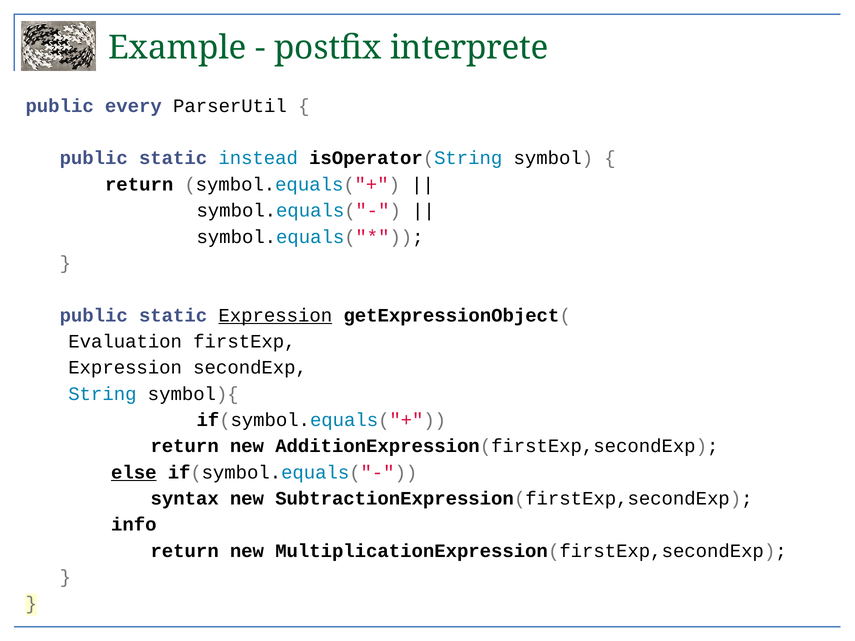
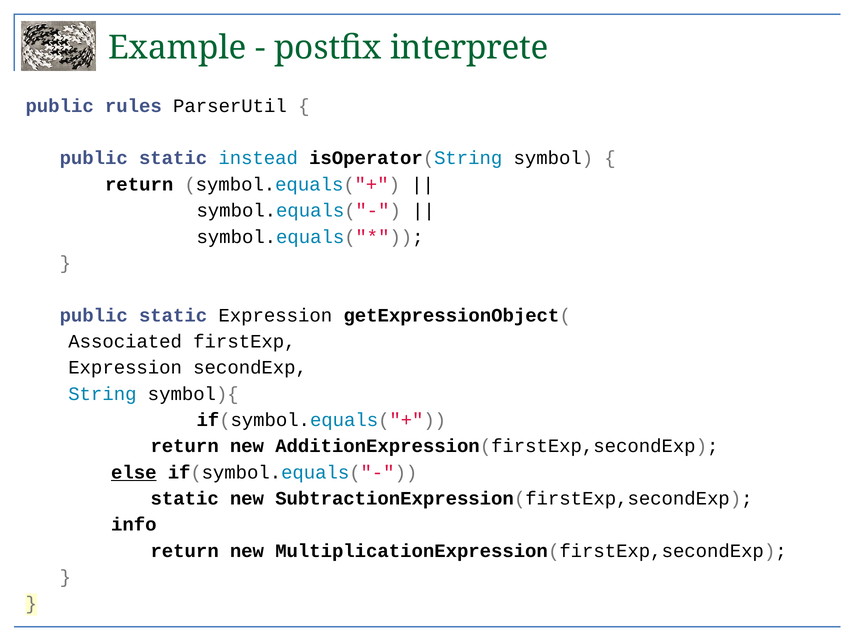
every: every -> rules (133, 106)
Expression underline: present -> none (275, 315)
Evaluation: Evaluation -> Associated (125, 342)
syntax: syntax -> static (185, 499)
